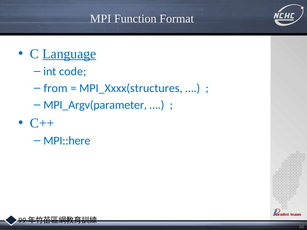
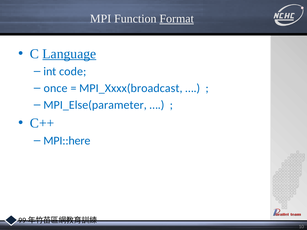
Format underline: none -> present (177, 19)
from: from -> once (56, 88)
MPI_Xxxx(structures: MPI_Xxxx(structures -> MPI_Xxxx(broadcast (131, 88)
MPI_Argv(parameter: MPI_Argv(parameter -> MPI_Else(parameter (95, 105)
